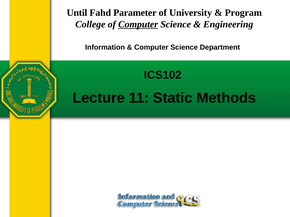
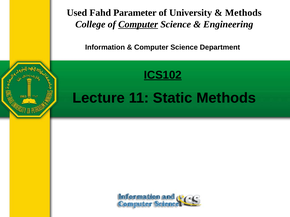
Until: Until -> Used (77, 13)
Program: Program -> Methods (243, 13)
ICS102 underline: none -> present (163, 75)
